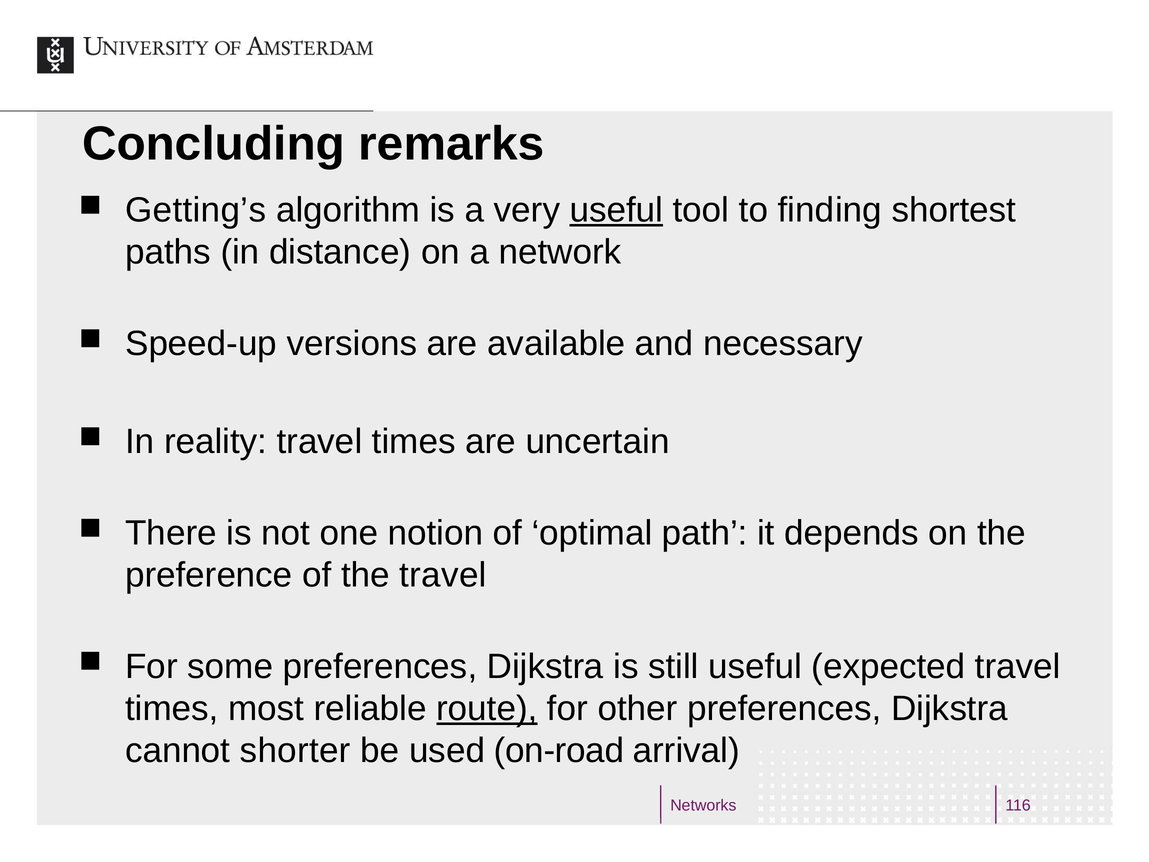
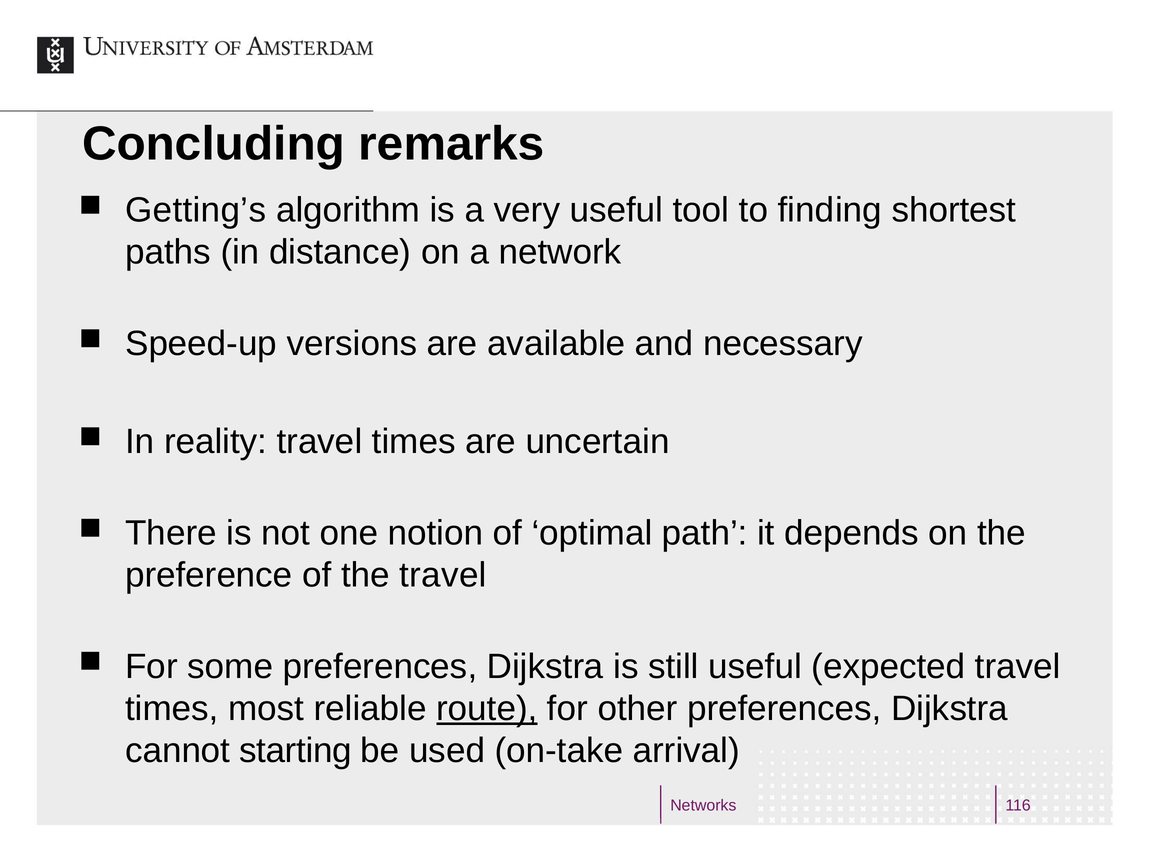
useful underline: present -> none (616, 210)
shorter: shorter -> starting (296, 751)
on-road: on-road -> on-take (559, 751)
